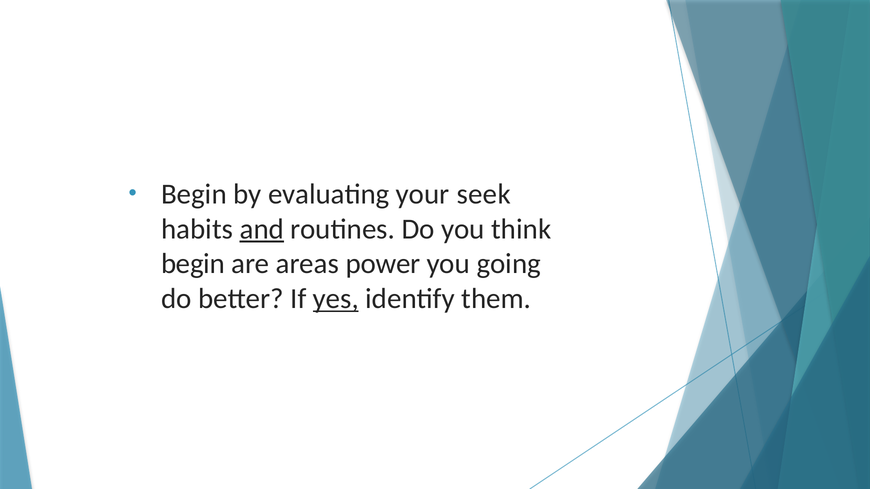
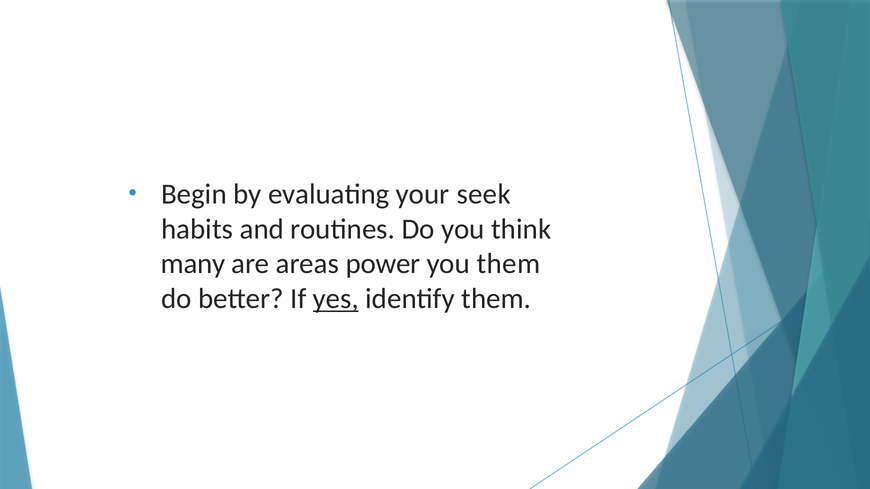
and underline: present -> none (262, 229)
begin: begin -> many (193, 264)
you going: going -> them (509, 264)
